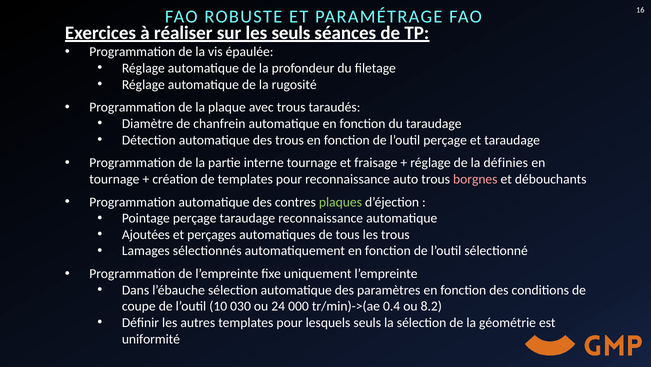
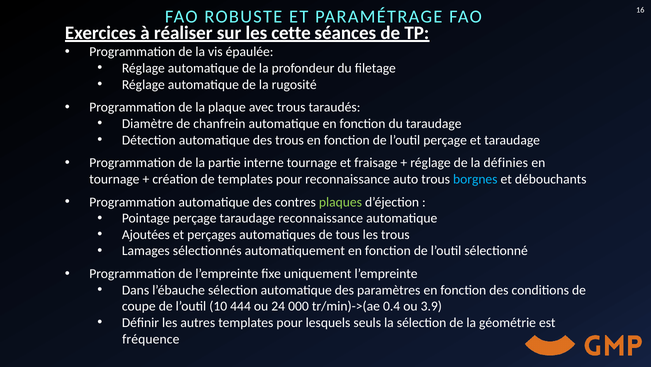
les seuls: seuls -> cette (291, 33)
borgnes colour: pink -> light blue (475, 179)
030: 030 -> 444 (241, 306)
8.2: 8.2 -> 3.9 (431, 306)
uniformité: uniformité -> fréquence (151, 338)
